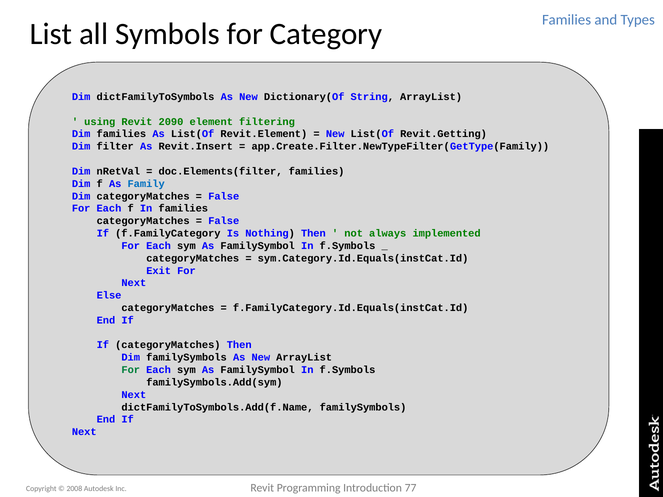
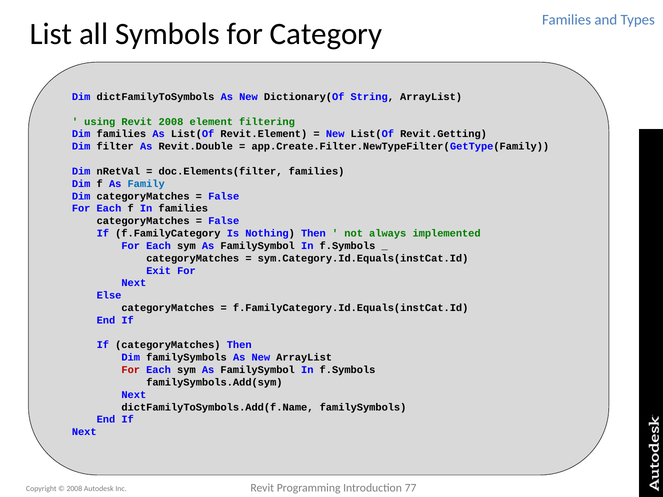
Revit 2090: 2090 -> 2008 (171, 122)
Revit.Insert: Revit.Insert -> Revit.Double (196, 147)
For colour: green -> red (131, 370)
